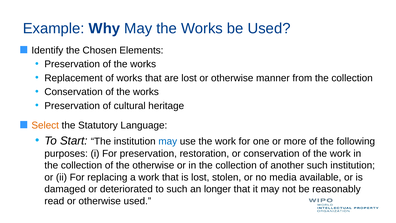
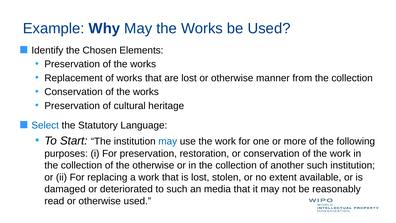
Select colour: orange -> blue (45, 125)
media: media -> extent (283, 177)
longer: longer -> media (217, 189)
